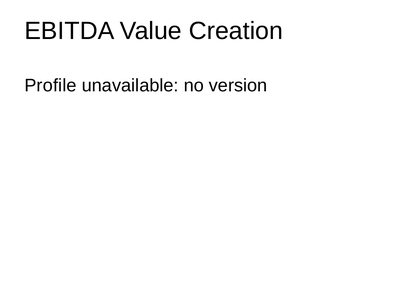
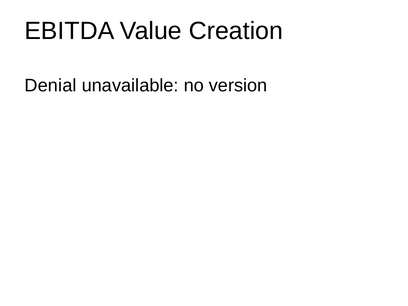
Profile: Profile -> Denial (51, 86)
